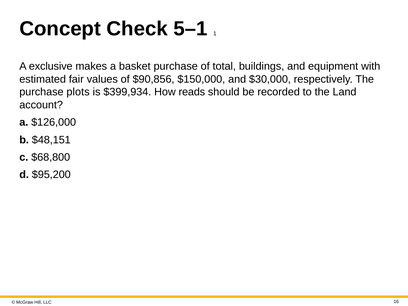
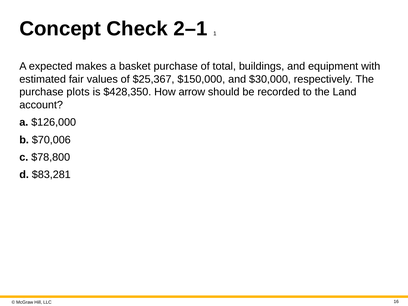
5–1: 5–1 -> 2–1 (190, 29)
exclusive: exclusive -> expected (51, 66)
$90,856: $90,856 -> $25,367 (154, 79)
$399,934: $399,934 -> $428,350 (127, 92)
reads: reads -> arrow (192, 92)
$48,151: $48,151 -> $70,006 (51, 140)
$68,800: $68,800 -> $78,800 (51, 157)
$95,200: $95,200 -> $83,281 (51, 175)
